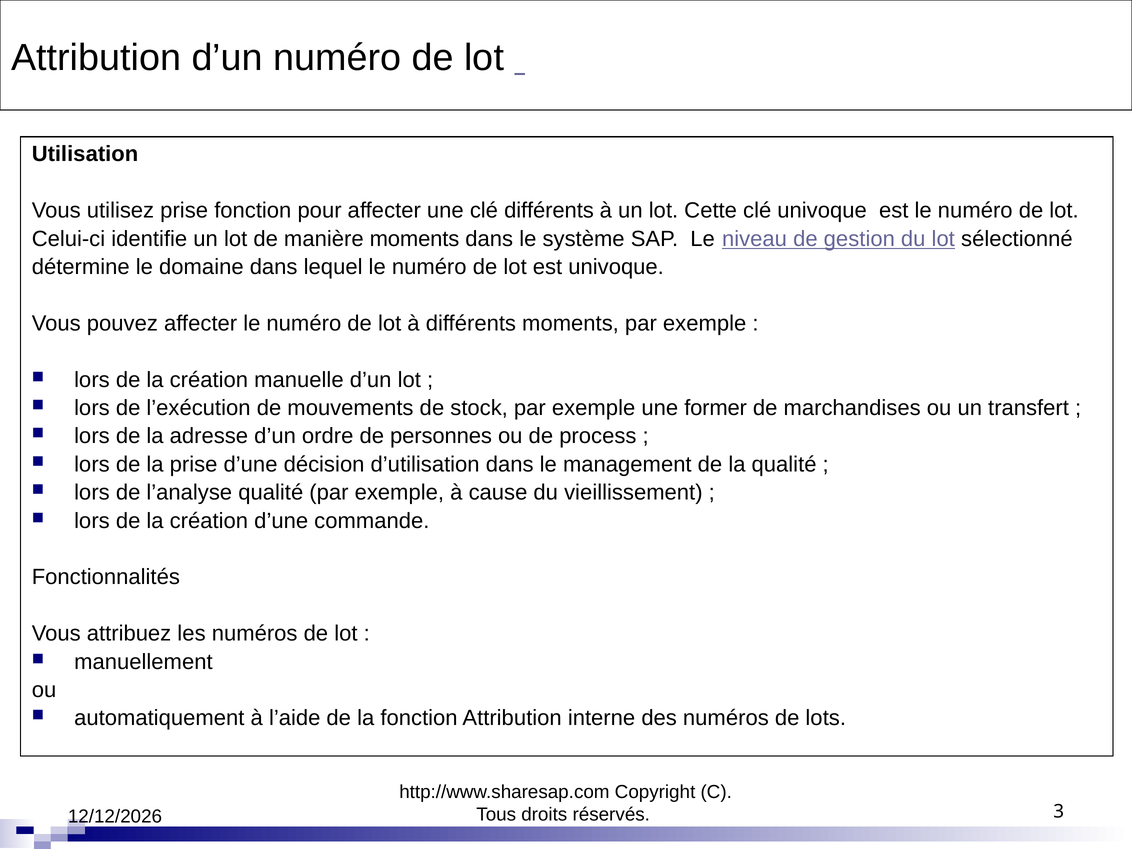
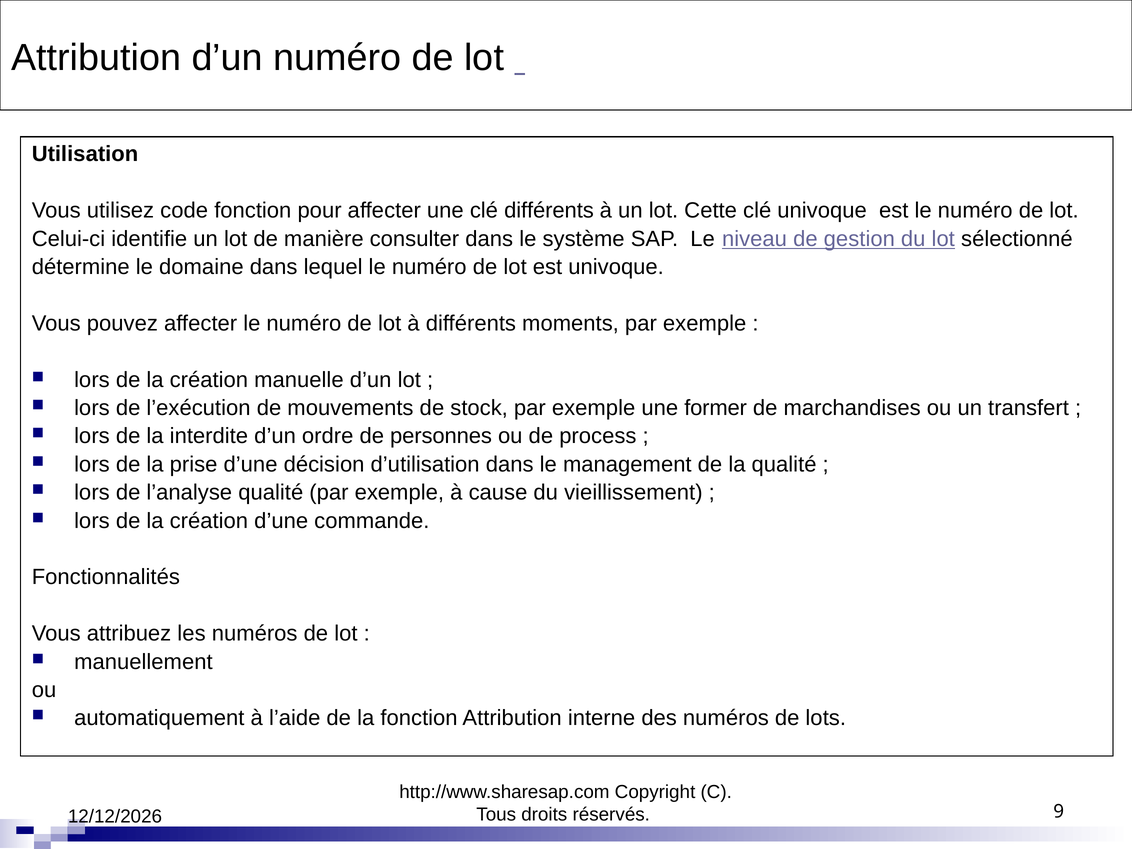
utilisez prise: prise -> code (184, 211)
manière moments: moments -> consulter (414, 239)
adresse: adresse -> interdite (209, 436)
3: 3 -> 9 (1059, 811)
